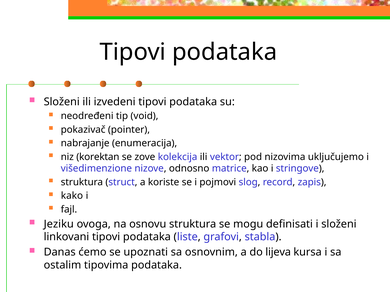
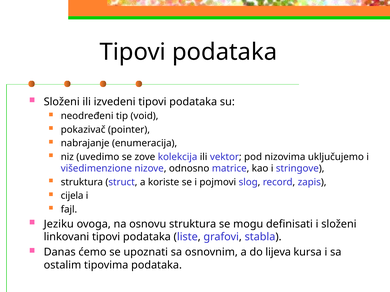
korektan: korektan -> uvedimo (98, 157)
kako: kako -> cijela (72, 196)
